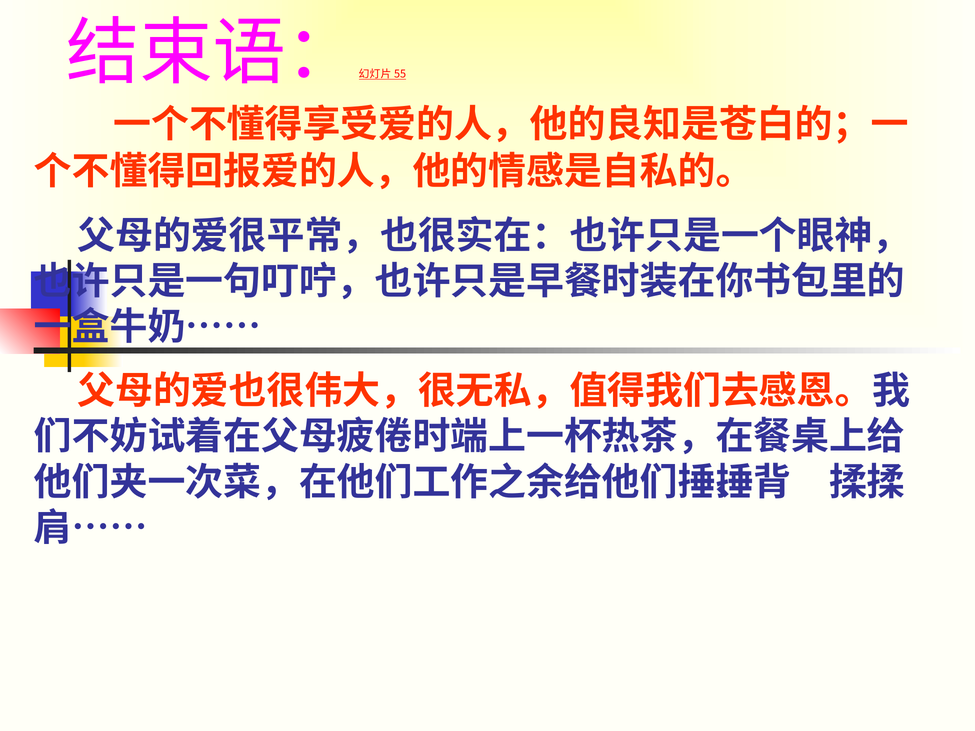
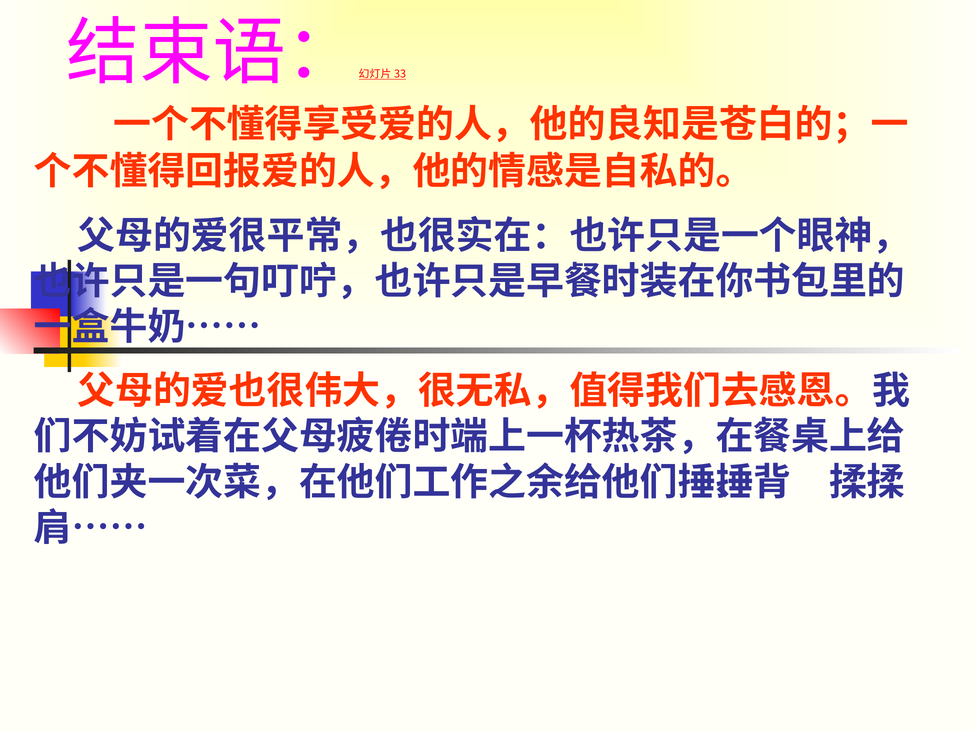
55: 55 -> 33 (400, 74)
